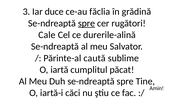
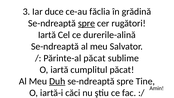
Cale: Cale -> Iartă (47, 35)
Părinte-al caută: caută -> păcat (95, 58)
Duh underline: none -> present (57, 81)
